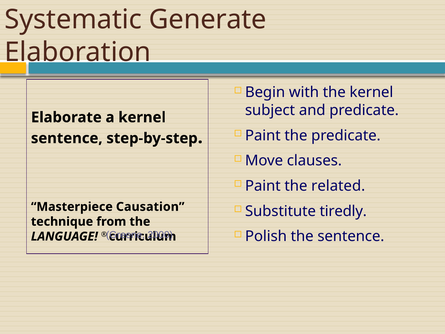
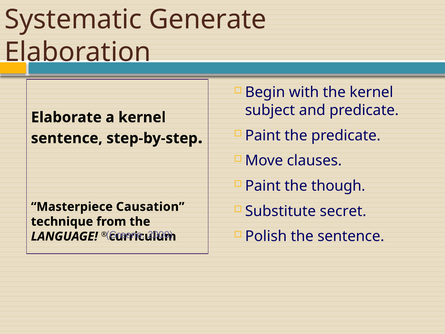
related: related -> though (338, 186)
tiredly: tiredly -> secret (343, 211)
